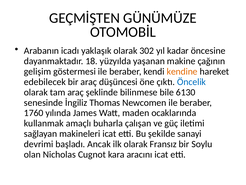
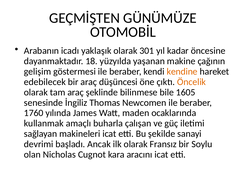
302: 302 -> 301 (147, 51)
Öncelik colour: blue -> orange (192, 82)
6130: 6130 -> 1605 (186, 92)
